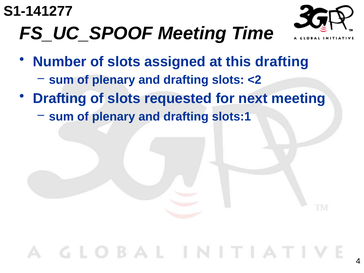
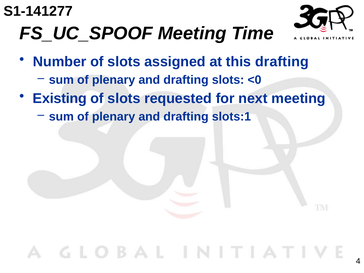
<2: <2 -> <0 (255, 80)
Drafting: Drafting -> Existing (60, 99)
